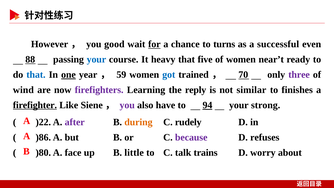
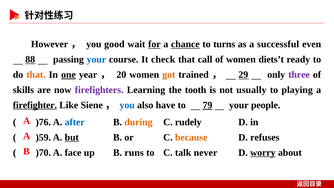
chance underline: none -> present (185, 44)
heavy: heavy -> check (163, 59)
five: five -> call (205, 59)
near’t: near’t -> diets’t (271, 59)
that colour: blue -> orange (36, 75)
59: 59 -> 20 (121, 75)
got colour: blue -> orange (169, 75)
70: 70 -> 29 (243, 75)
wind: wind -> skills (23, 90)
reply: reply -> tooth (196, 90)
similar: similar -> usually (251, 90)
finishes: finishes -> playing (297, 90)
you colour: purple -> blue (127, 105)
94: 94 -> 79 (207, 105)
strong: strong -> people (266, 105)
)22: )22 -> )76 (43, 122)
after colour: purple -> blue (75, 122)
)86: )86 -> )59 (43, 137)
but underline: none -> present (72, 137)
because colour: purple -> orange (191, 137)
)80: )80 -> )70 (43, 152)
little: little -> runs (134, 152)
trains: trains -> never (206, 152)
worry underline: none -> present (263, 152)
